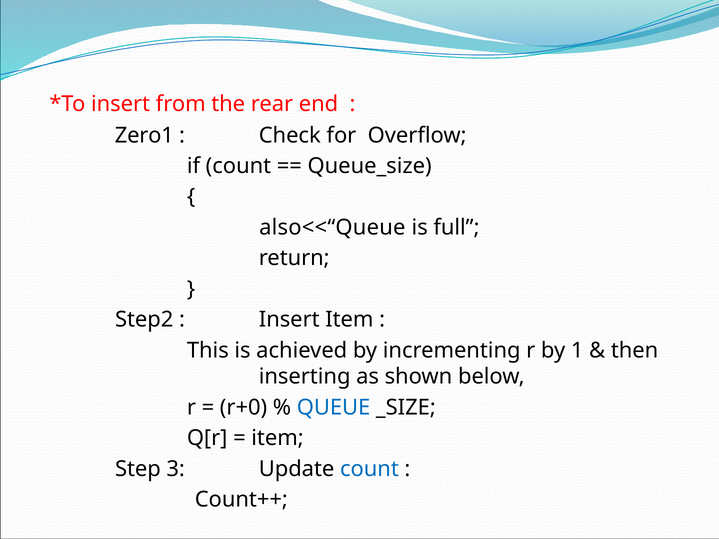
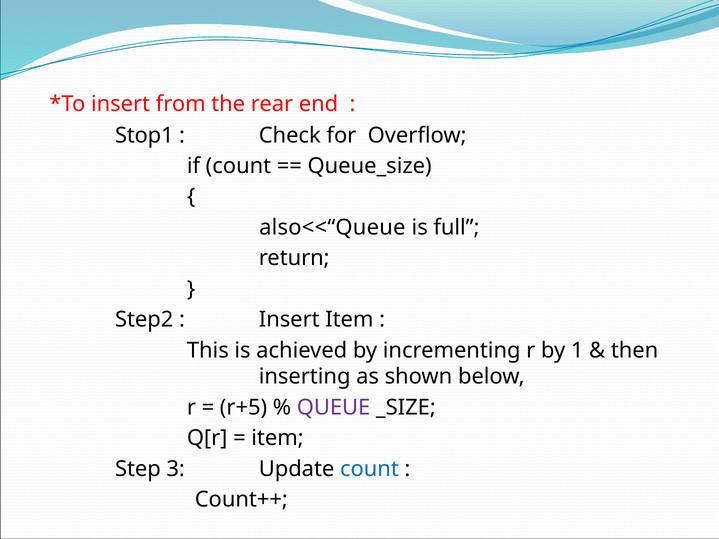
Zero1: Zero1 -> Stop1 (144, 135)
r+0: r+0 -> r+5 (244, 408)
QUEUE colour: blue -> purple (334, 408)
